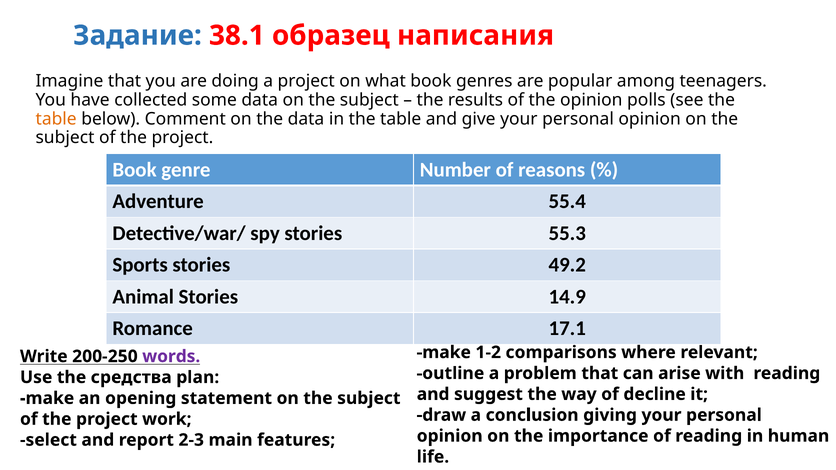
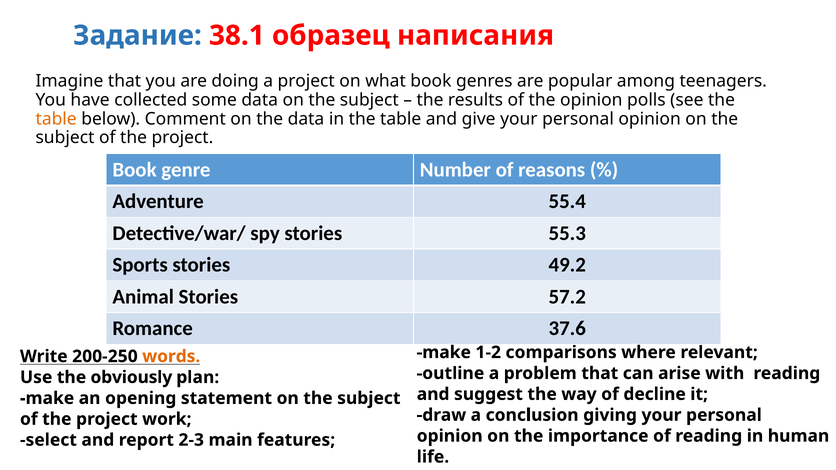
14.9: 14.9 -> 57.2 (567, 297)
17.1: 17.1 -> 37.6 (567, 329)
words colour: purple -> orange (171, 357)
средства: средства -> obviously (131, 377)
